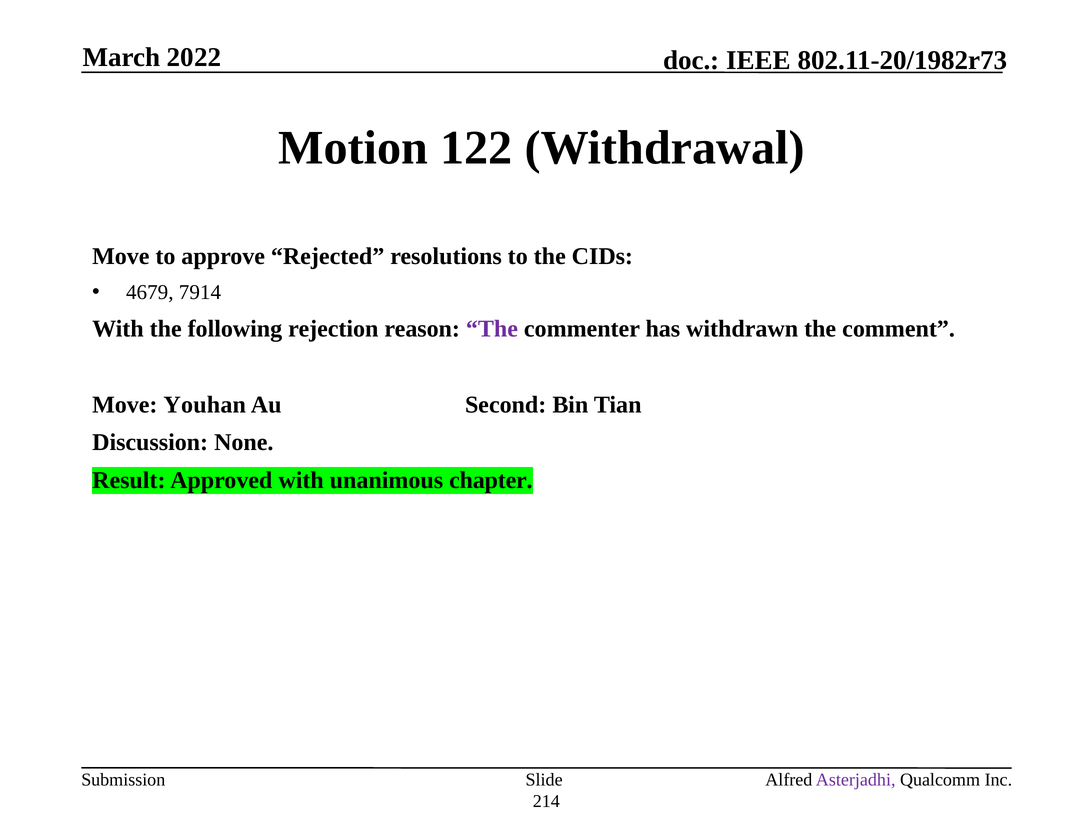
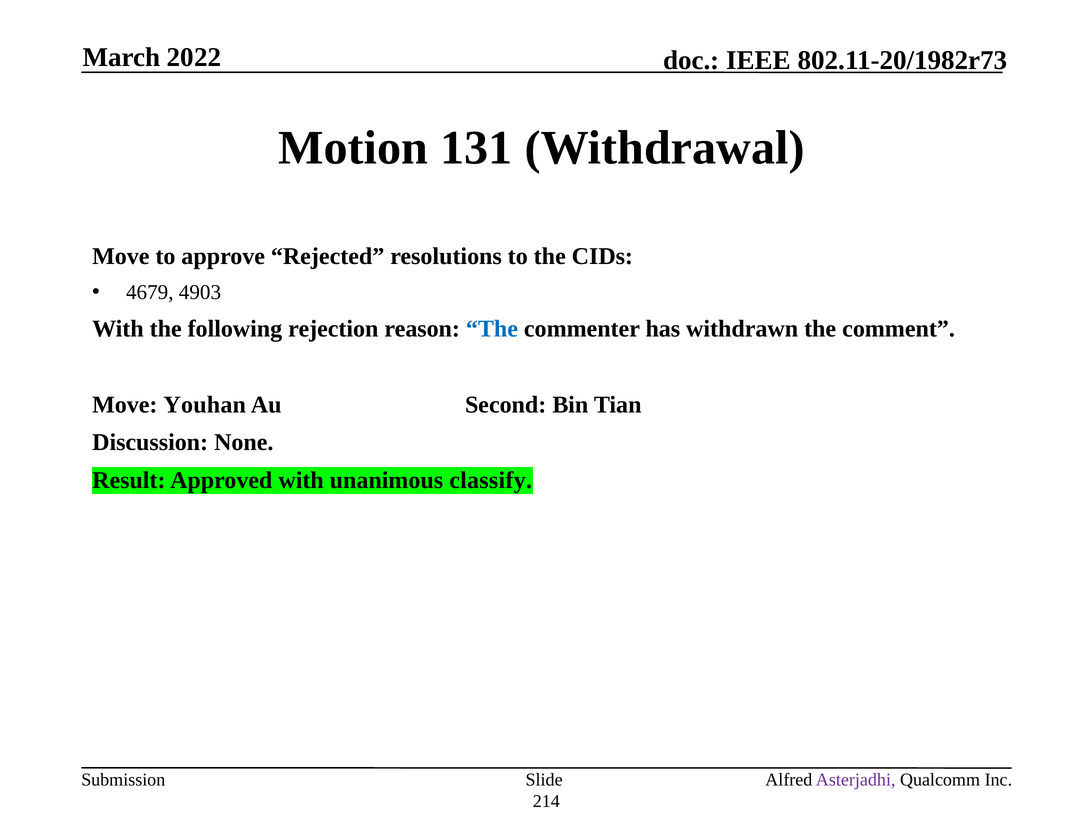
122: 122 -> 131 (476, 148)
7914: 7914 -> 4903 (200, 292)
The colour: purple -> blue (492, 329)
chapter: chapter -> classify (491, 480)
